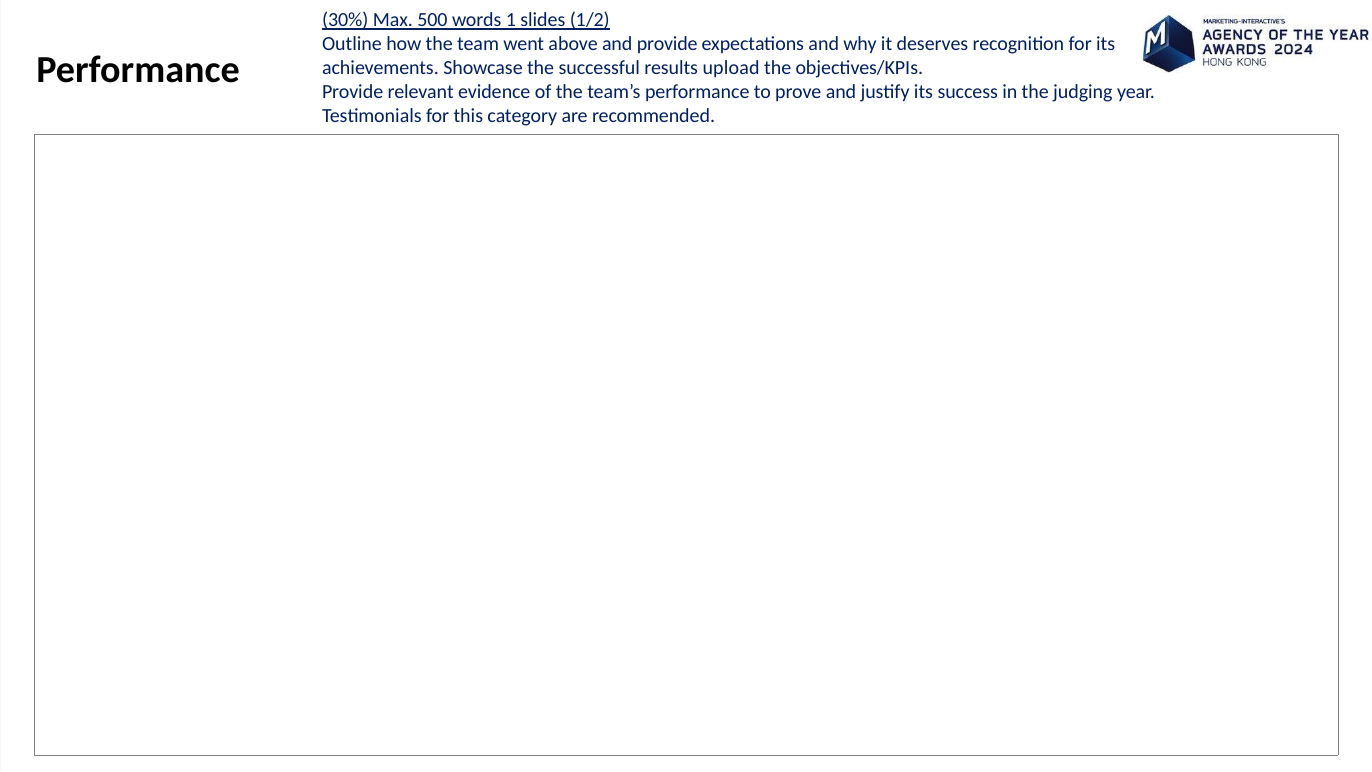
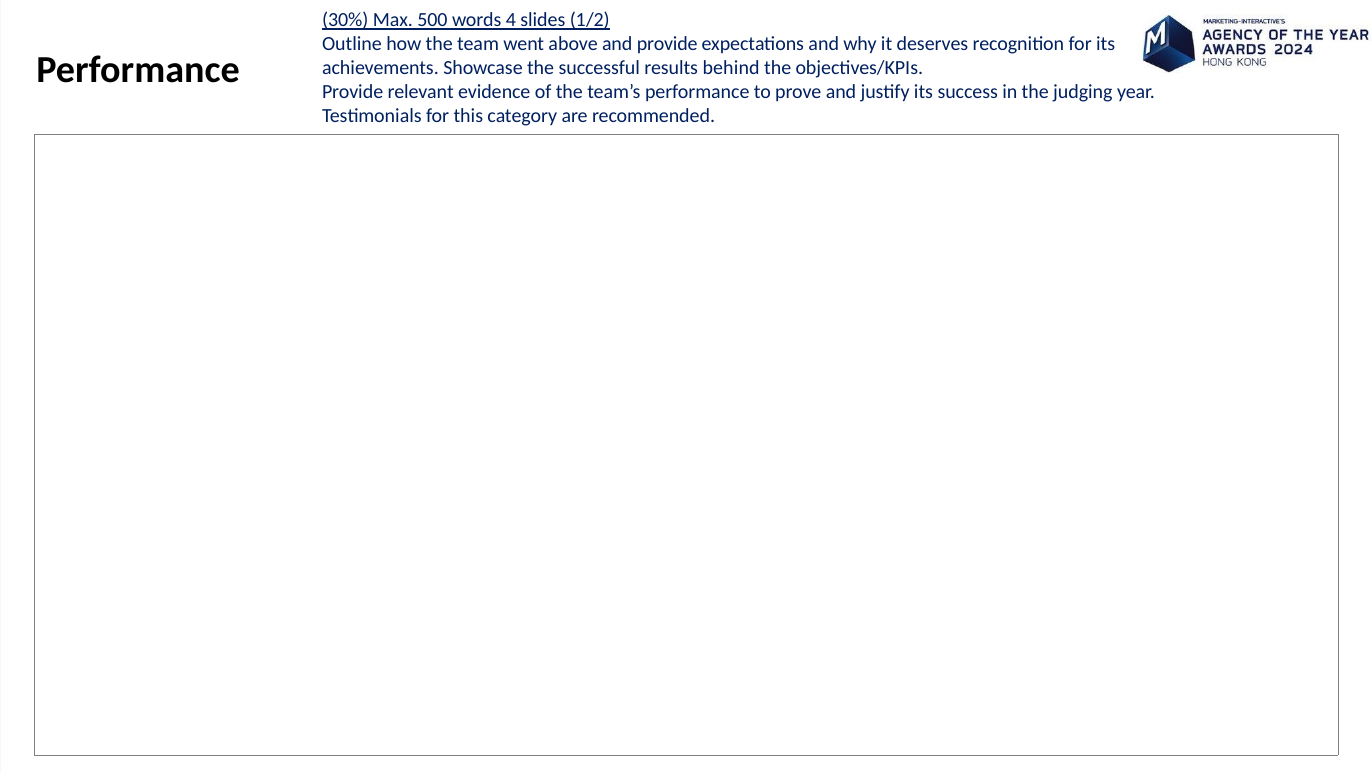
1: 1 -> 4 (511, 20)
upload: upload -> behind (731, 68)
